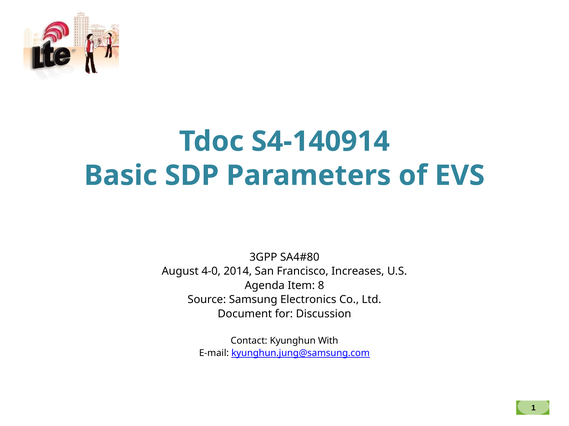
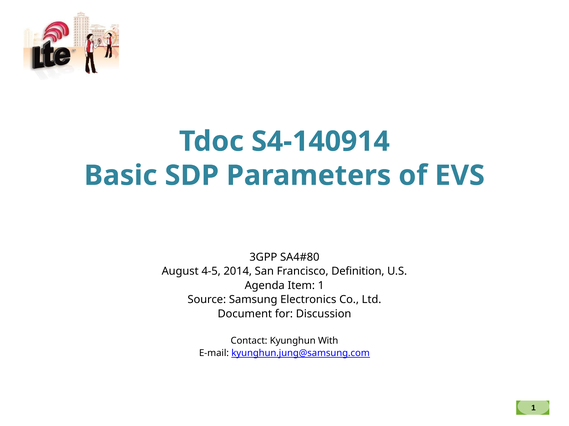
4-0: 4-0 -> 4-5 (211, 272)
Increases: Increases -> Definition (358, 272)
Item 8: 8 -> 1 (321, 286)
